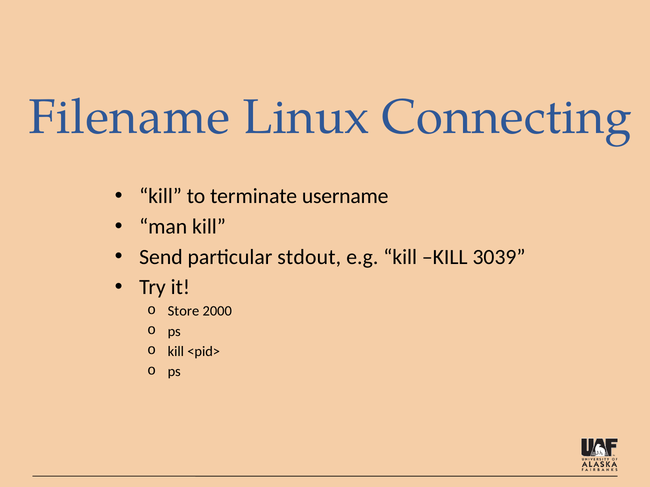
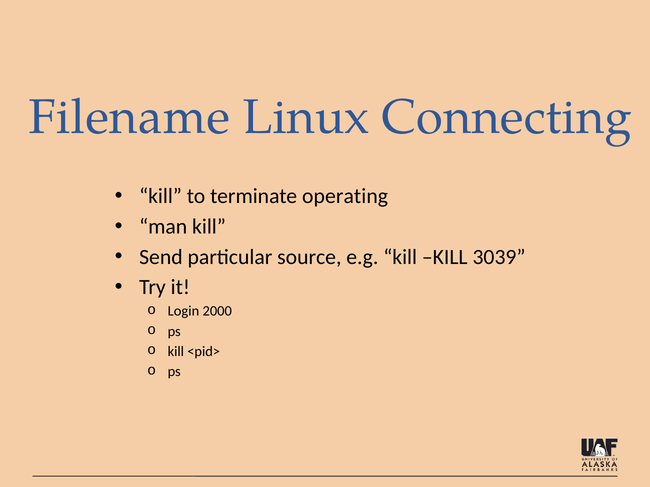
username: username -> operating (345, 197)
stdout: stdout -> source (309, 257)
Store: Store -> Login (183, 312)
